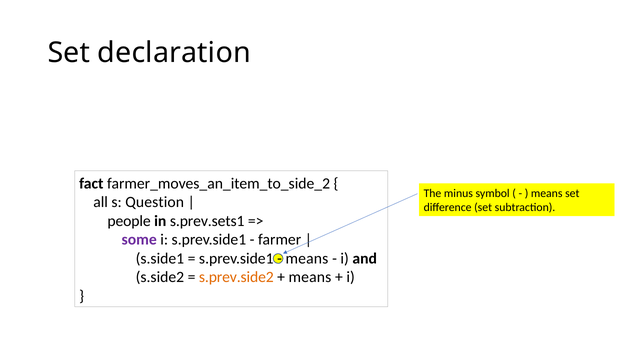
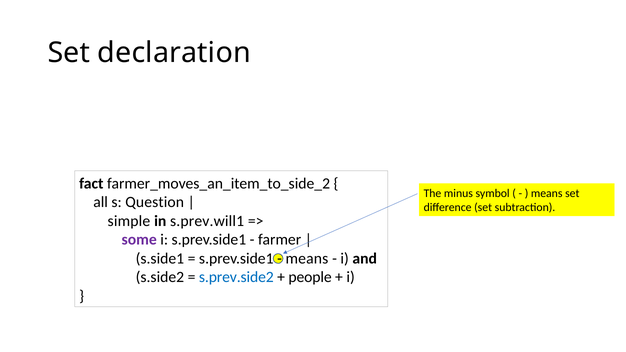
people: people -> simple (129, 221)
s.prev.sets1: s.prev.sets1 -> s.prev.will1 (207, 221)
s.prev.side2 colour: orange -> blue (236, 277)
means: means -> people (310, 277)
